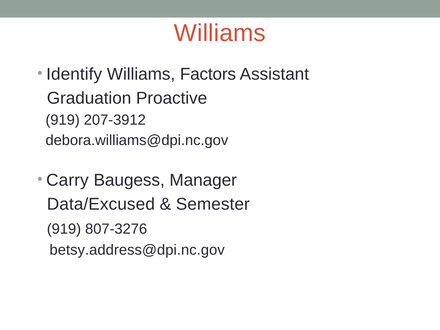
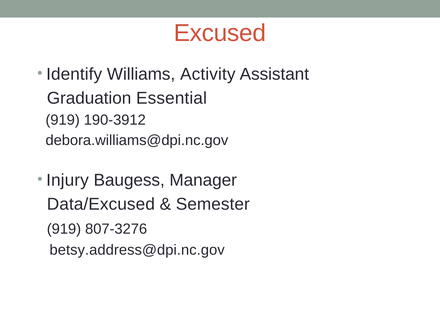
Williams: Williams -> Excused (220, 33)
Factors: Factors -> Activity (208, 74)
Proactive: Proactive -> Essential (172, 98)
207-3912: 207-3912 -> 190-3912 (115, 120)
Carry: Carry -> Injury (67, 180)
